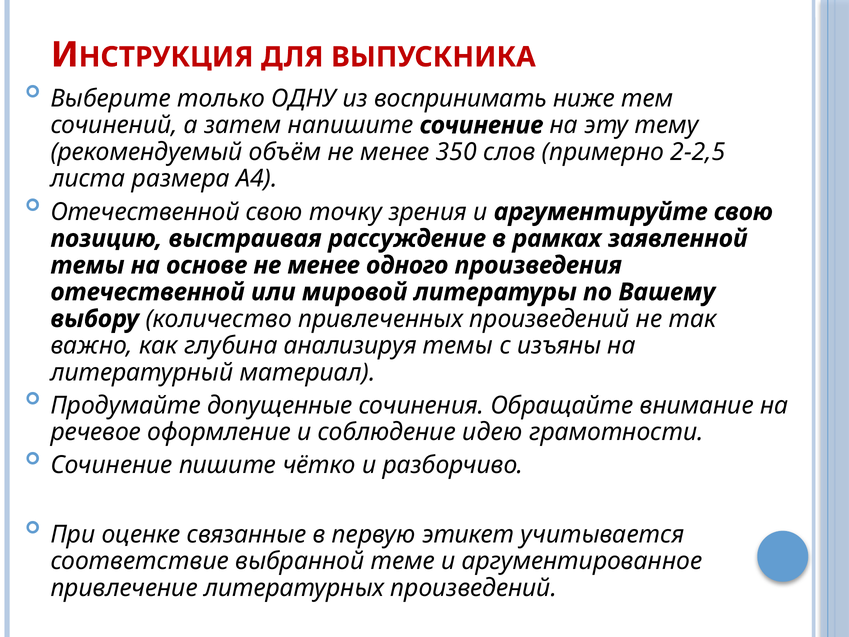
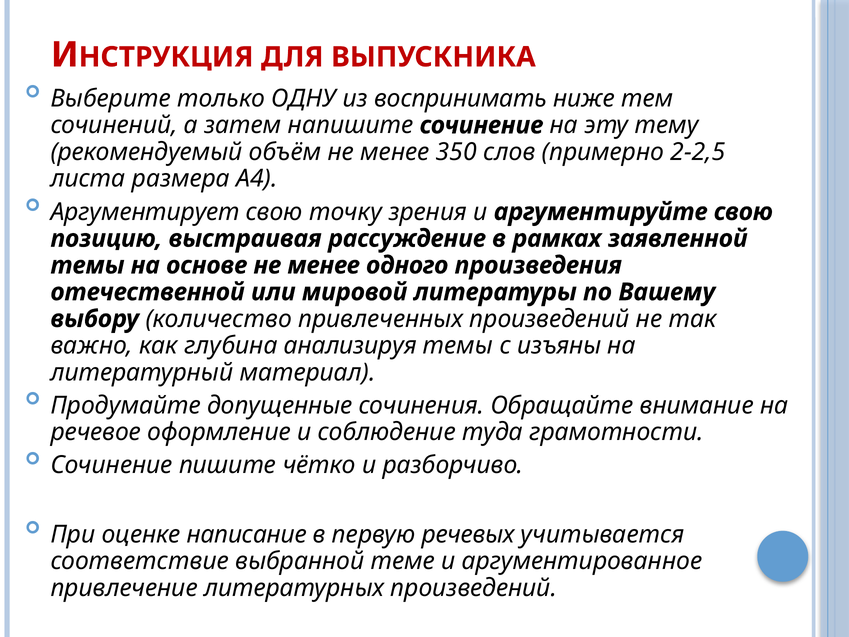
Отечественной: Отечественной -> Аргументирует (145, 212)
идею: идею -> туда (493, 432)
связанные: связанные -> написание (247, 534)
этикет: этикет -> речевых (468, 534)
